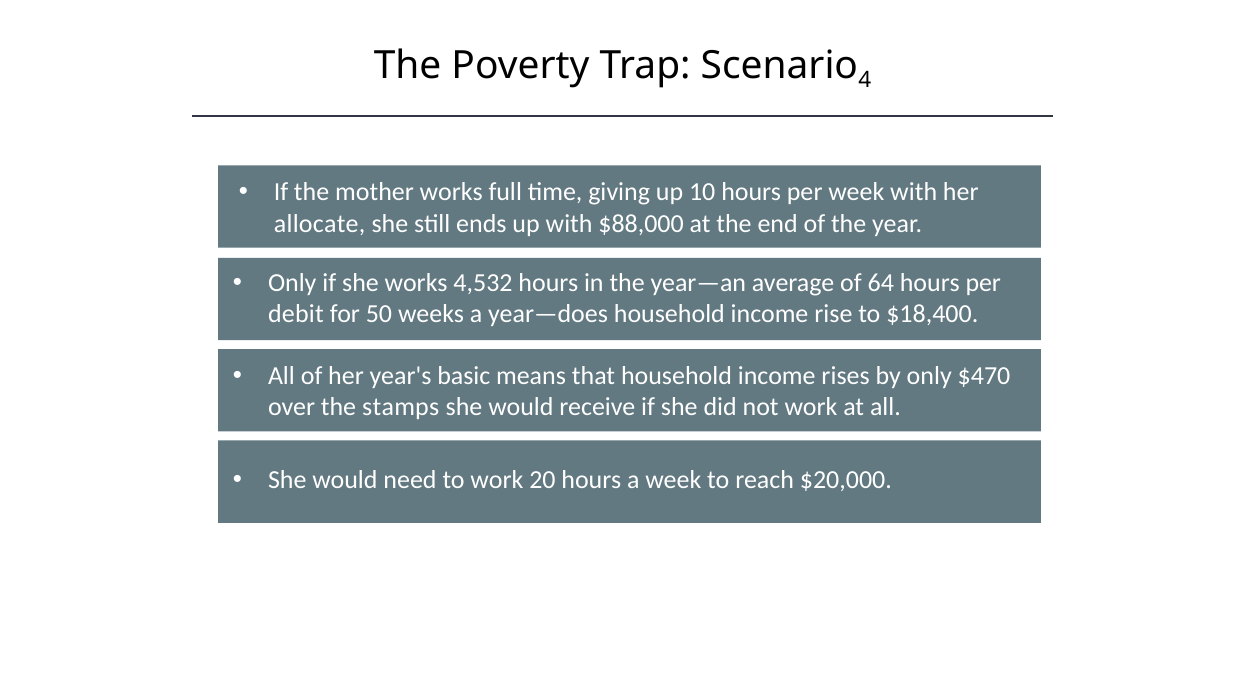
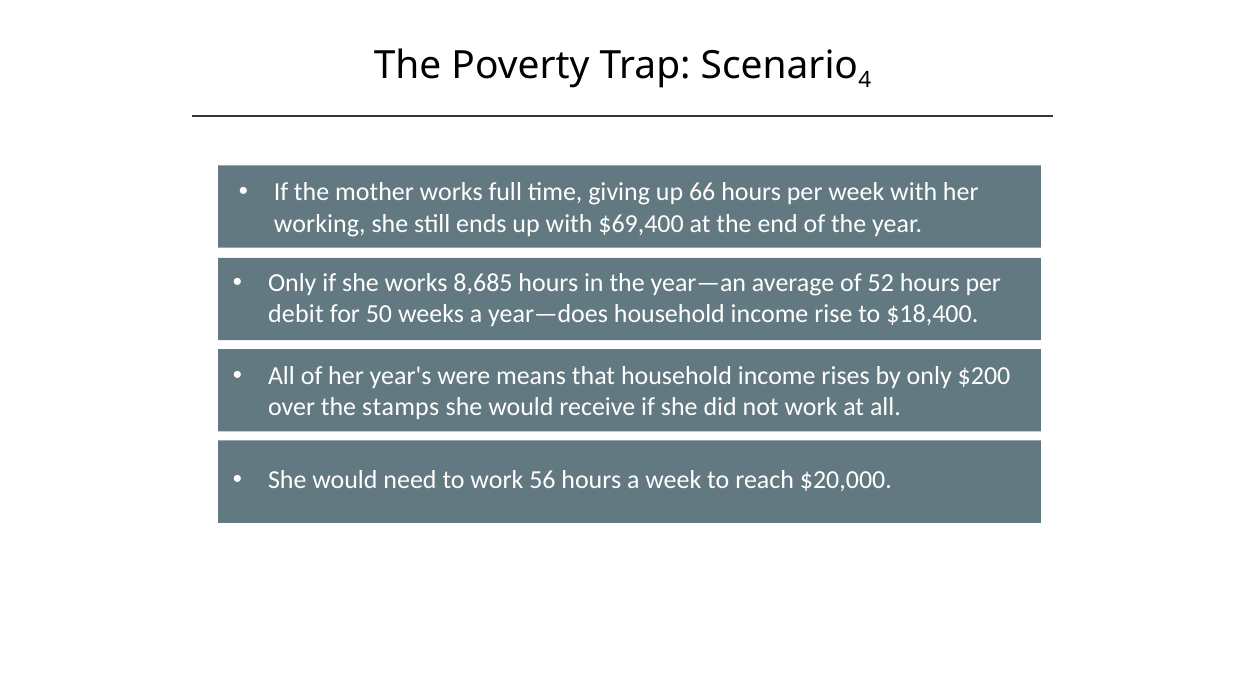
10: 10 -> 66 (702, 192)
allocate: allocate -> working (320, 224)
$88,000: $88,000 -> $69,400 (641, 224)
4,532: 4,532 -> 8,685 (483, 283)
64: 64 -> 52 (881, 283)
basic: basic -> were (464, 376)
$470: $470 -> $200 (984, 376)
20: 20 -> 56 (542, 480)
